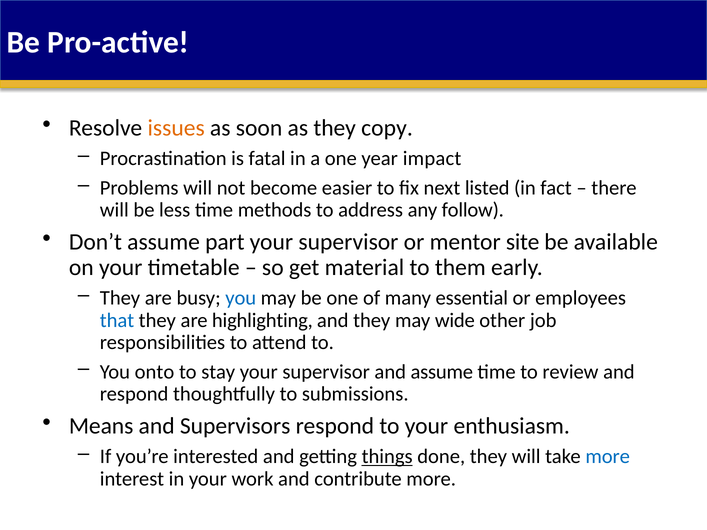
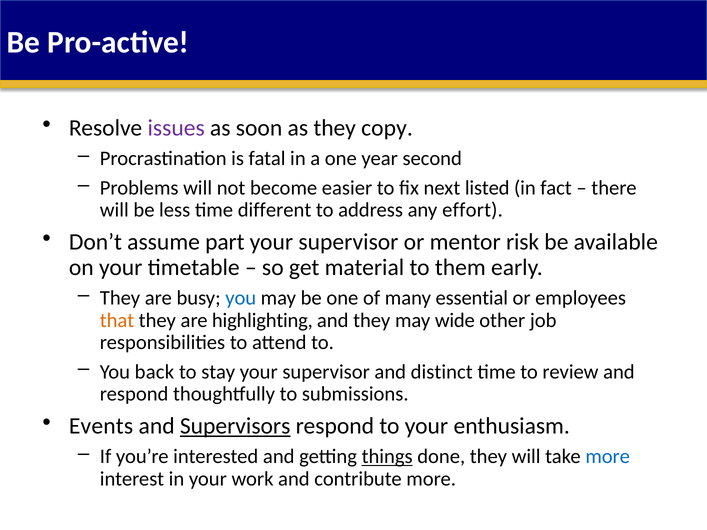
issues colour: orange -> purple (176, 128)
impact: impact -> second (432, 159)
methods: methods -> different (275, 210)
follow: follow -> effort (473, 210)
site: site -> risk (523, 242)
that colour: blue -> orange (117, 320)
onto: onto -> back (154, 372)
and assume: assume -> distinct (442, 372)
Means: Means -> Events (101, 426)
Supervisors underline: none -> present (235, 426)
